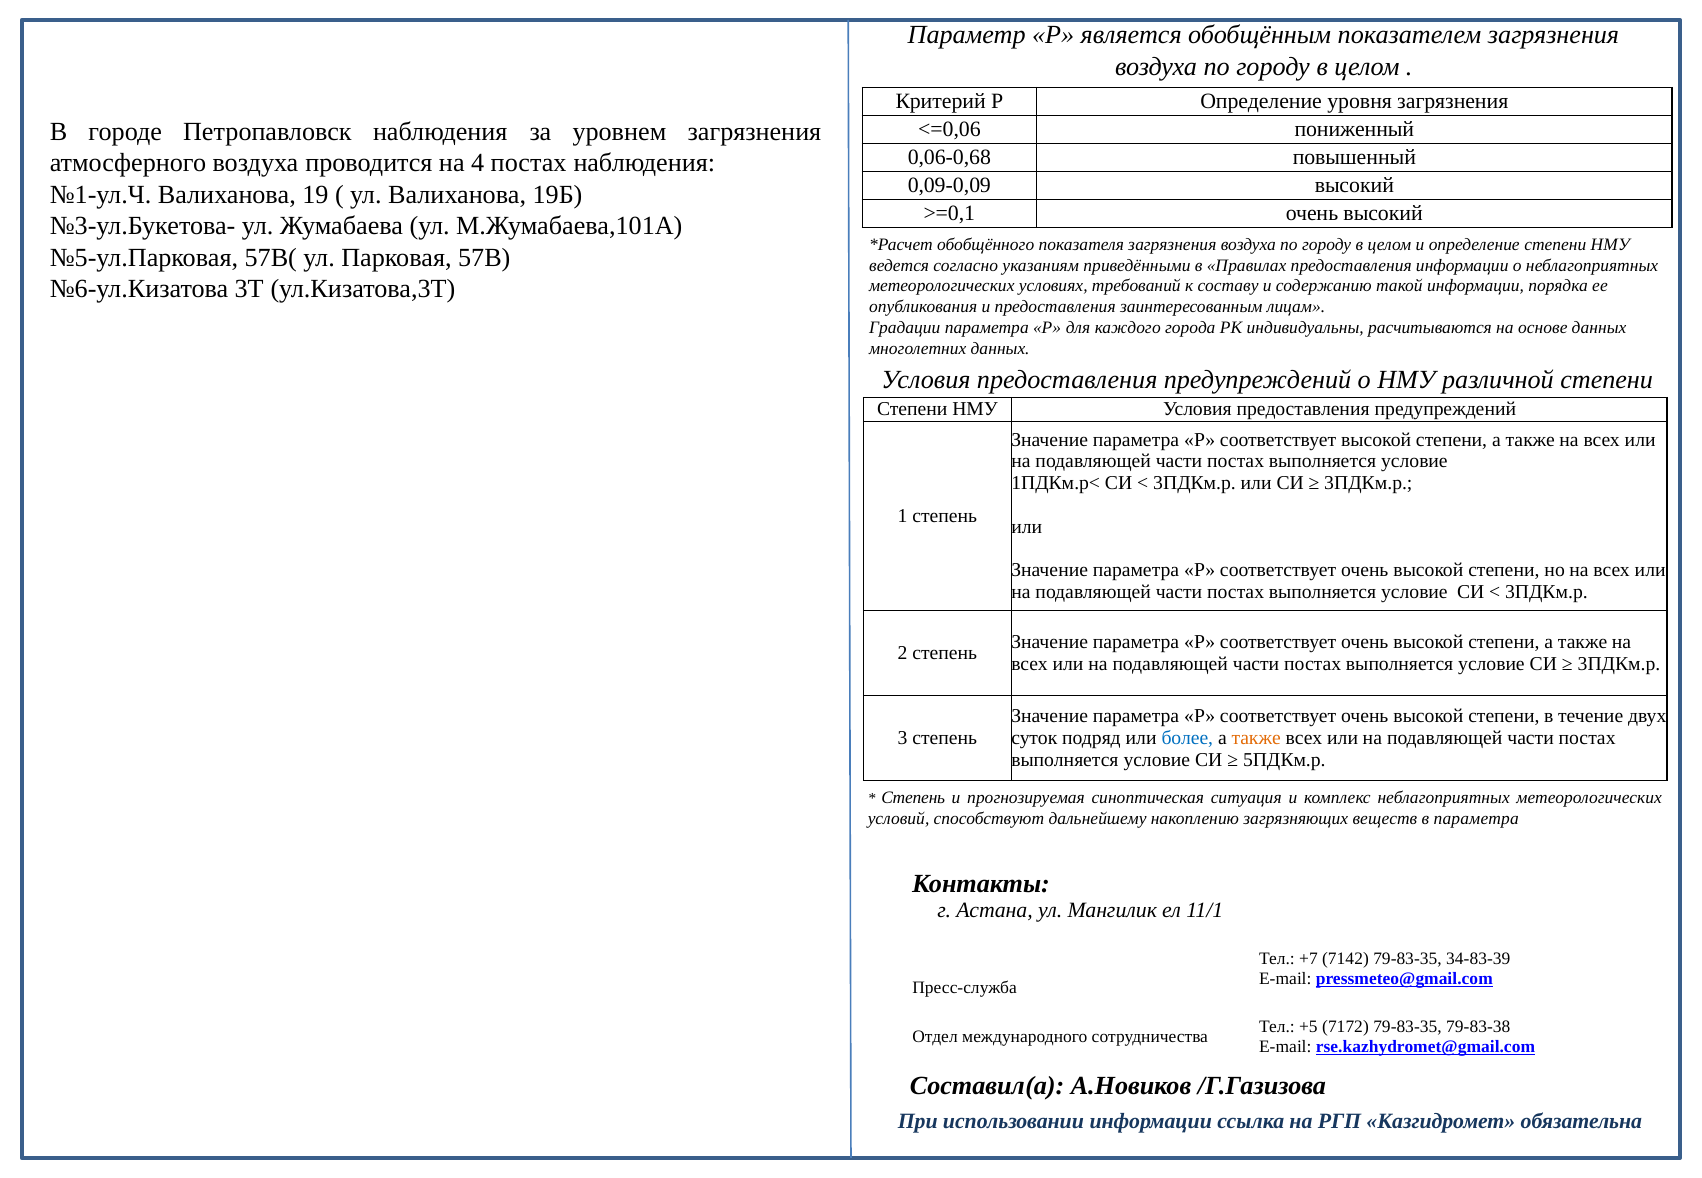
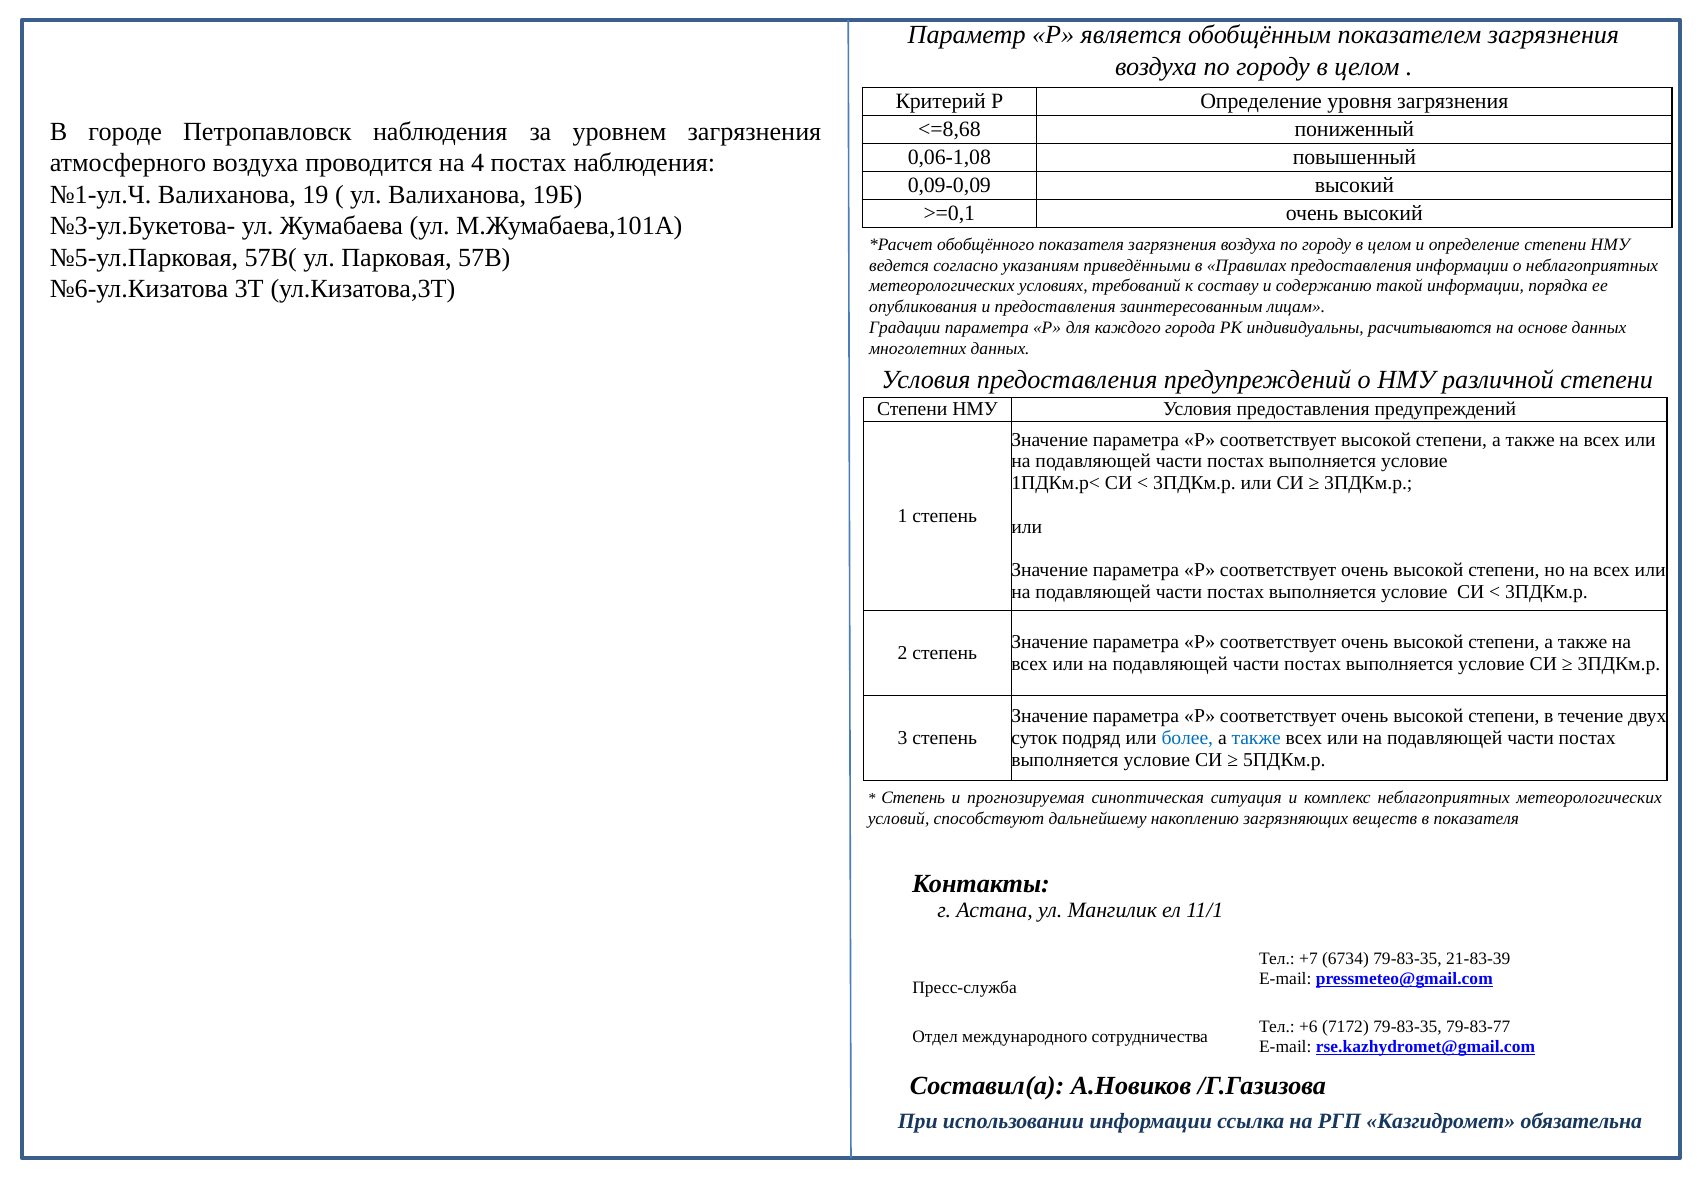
<=0,06: <=0,06 -> <=8,68 (949, 129)
0,06-0,68: 0,06-0,68 -> 0,06-1,08 (949, 157)
также colour: orange -> blue (1256, 738)
в параметра: параметра -> показателя (1476, 819)
7142: 7142 -> 6734 (1345, 959)
34-83-39: 34-83-39 -> 21-83-39 (1478, 959)
+5: +5 -> +6 (1308, 1027)
79-83-38: 79-83-38 -> 79-83-77 (1478, 1027)
